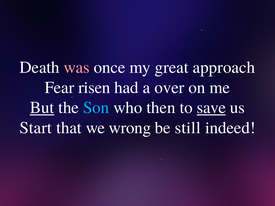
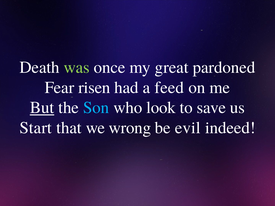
was colour: pink -> light green (77, 67)
approach: approach -> pardoned (224, 67)
over: over -> feed (169, 88)
then: then -> look (161, 108)
save underline: present -> none (211, 108)
still: still -> evil (188, 128)
